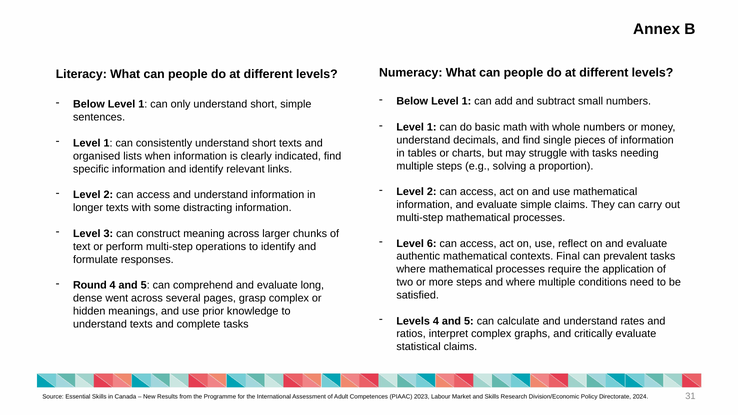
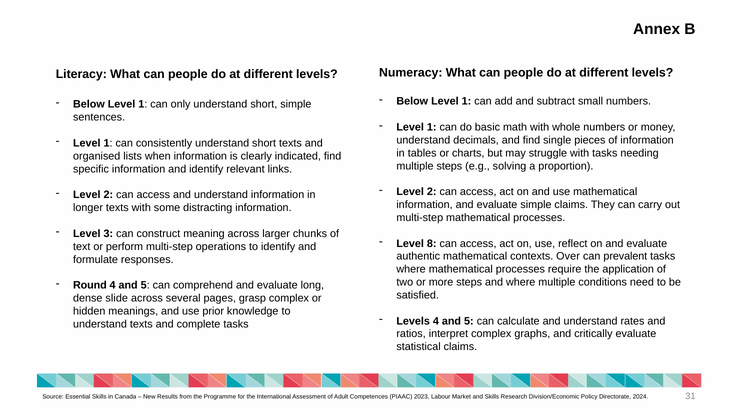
6: 6 -> 8 (432, 244)
Final: Final -> Over (568, 257)
went: went -> slide (117, 298)
